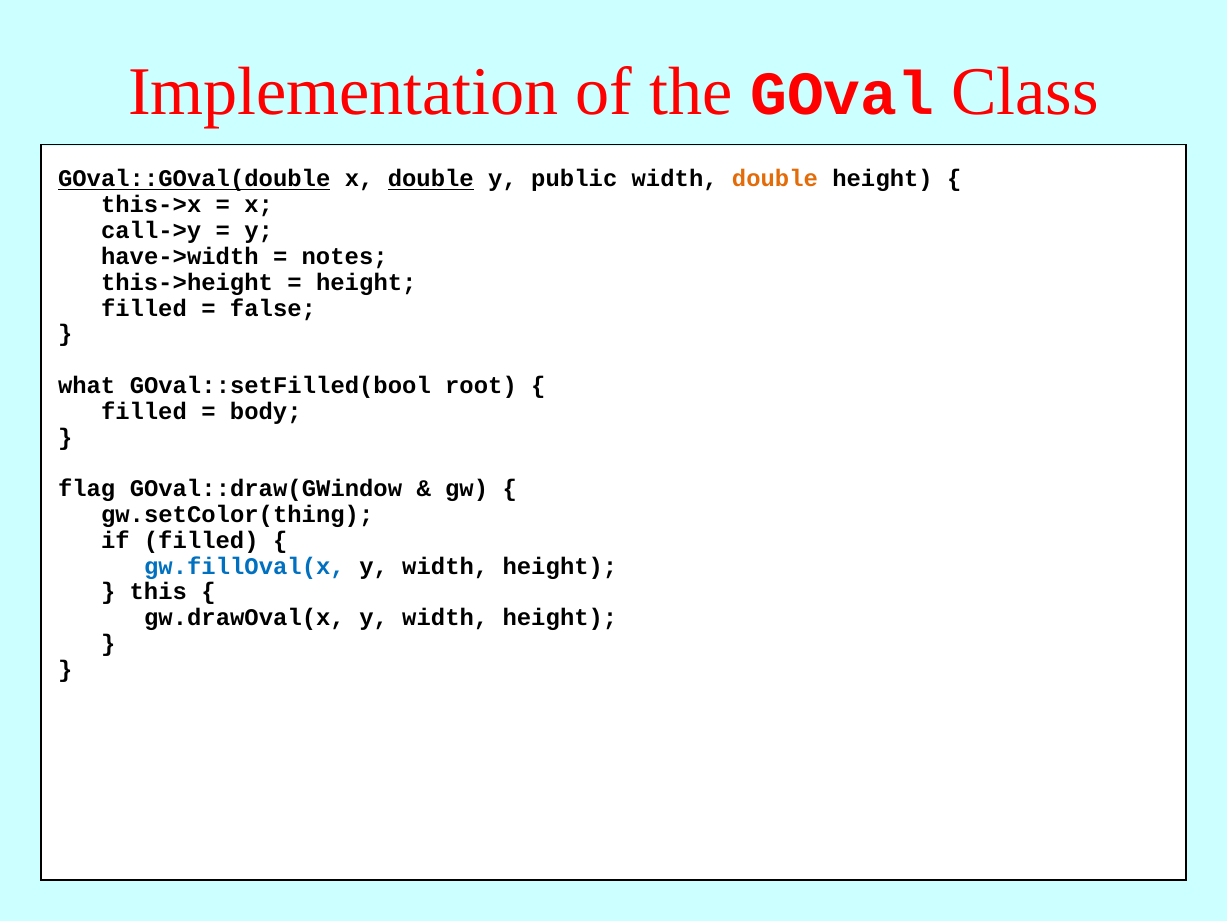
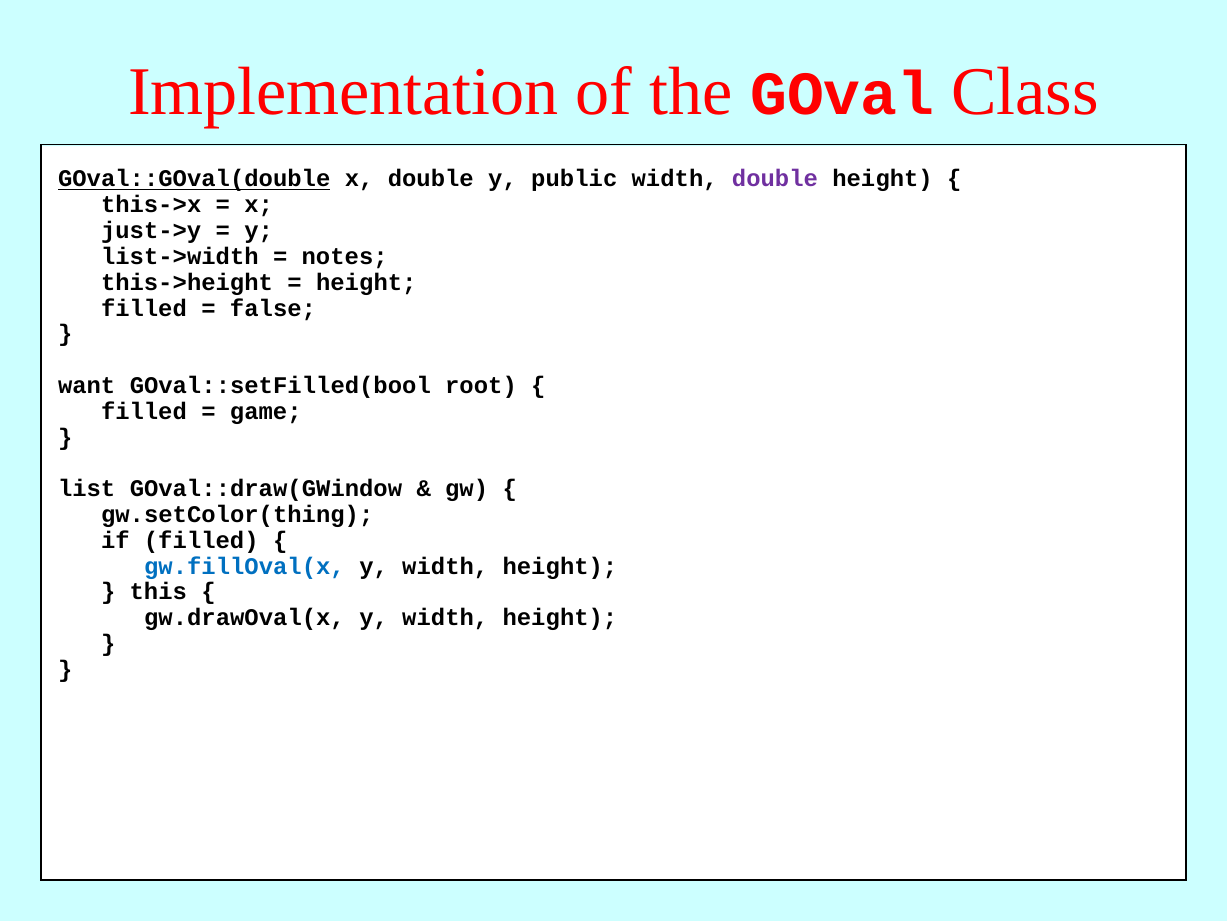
double underline: present -> none (431, 179)
double colour: orange -> purple (775, 179)
call->y: call->y -> just->y (151, 231)
have->width: have->width -> list->width (180, 256)
what: what -> want (87, 385)
body: body -> game (266, 411)
flag: flag -> list (87, 488)
